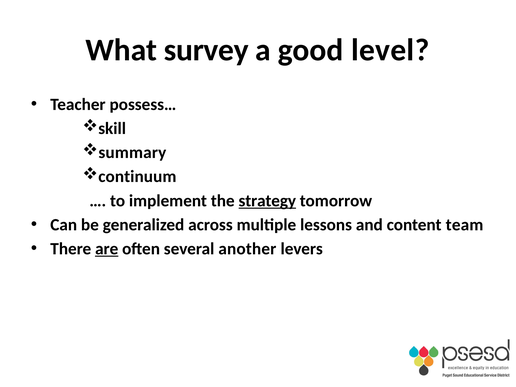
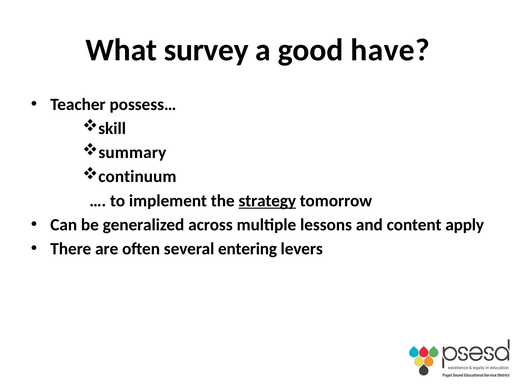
level: level -> have (390, 50)
team: team -> apply (465, 225)
are underline: present -> none (107, 249)
another: another -> entering (248, 249)
